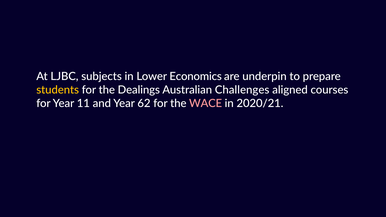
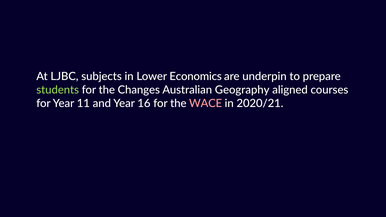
students colour: yellow -> light green (58, 90)
Dealings: Dealings -> Changes (139, 90)
Challenges: Challenges -> Geography (242, 90)
62: 62 -> 16 (144, 104)
